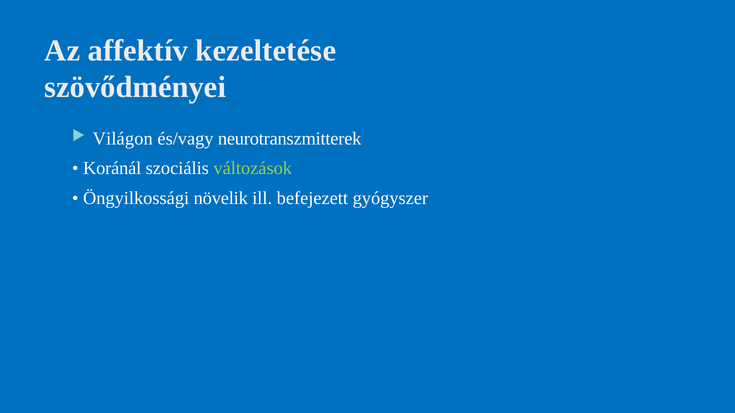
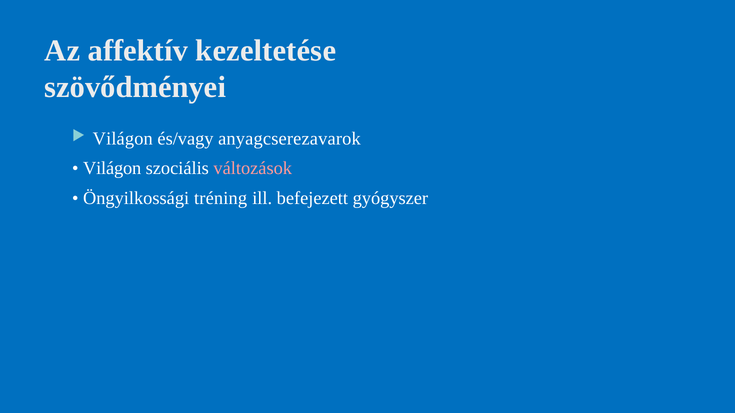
neurotranszmitterek: neurotranszmitterek -> anyagcserezavarok (289, 139)
Koránál: Koránál -> Világon (112, 169)
változások colour: light green -> pink (253, 169)
növelik: növelik -> tréning (221, 198)
